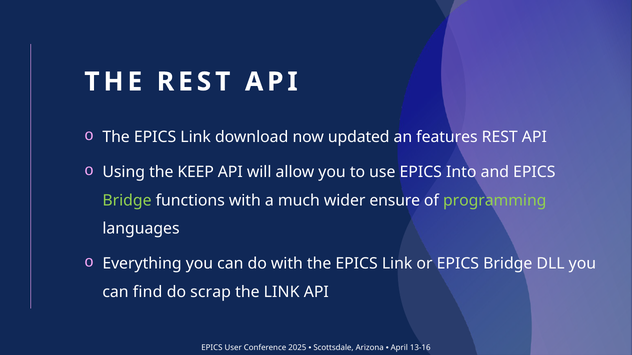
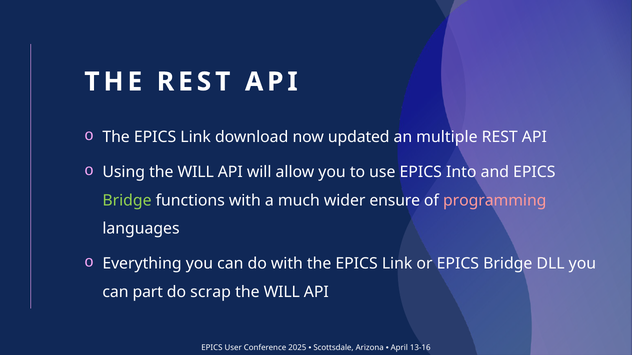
features: features -> multiple (447, 137)
Using the KEEP: KEEP -> WILL (196, 172)
programming colour: light green -> pink (495, 201)
find: find -> part (148, 293)
LINK: LINK -> WILL (282, 293)
